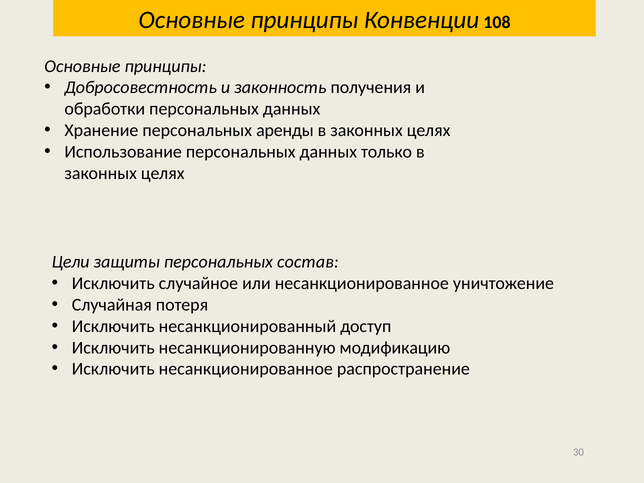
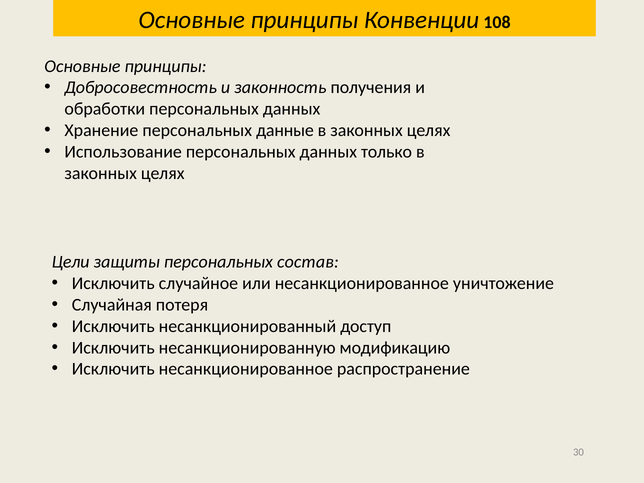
аренды: аренды -> данные (285, 131)
